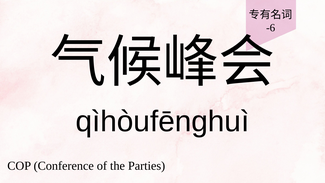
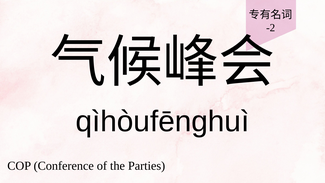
-6: -6 -> -2 (271, 28)
